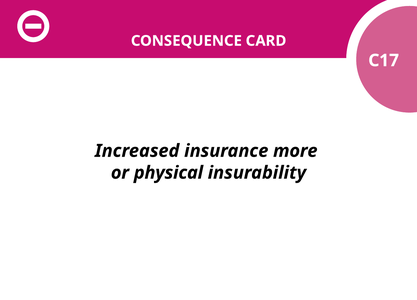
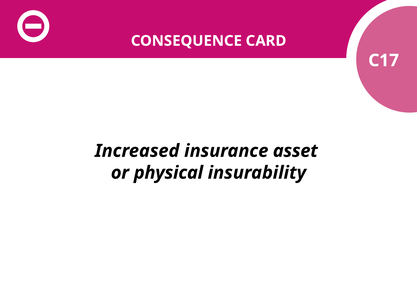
more: more -> asset (295, 151)
